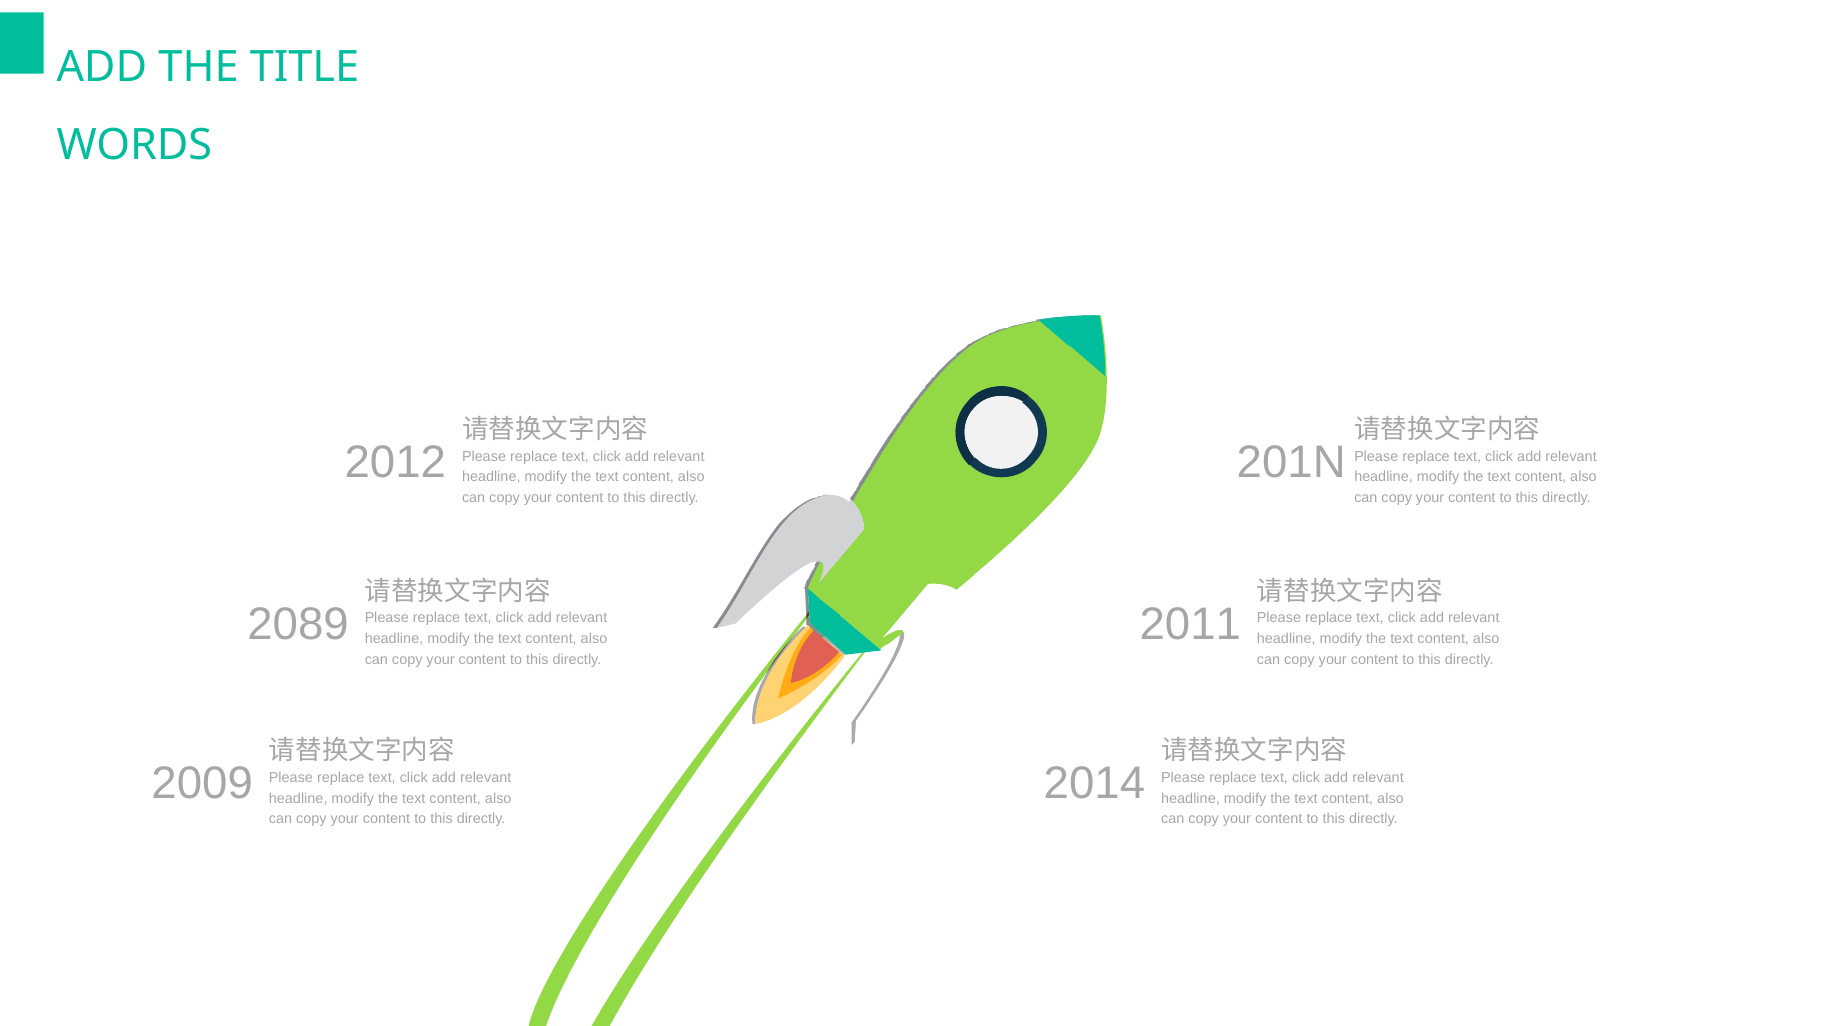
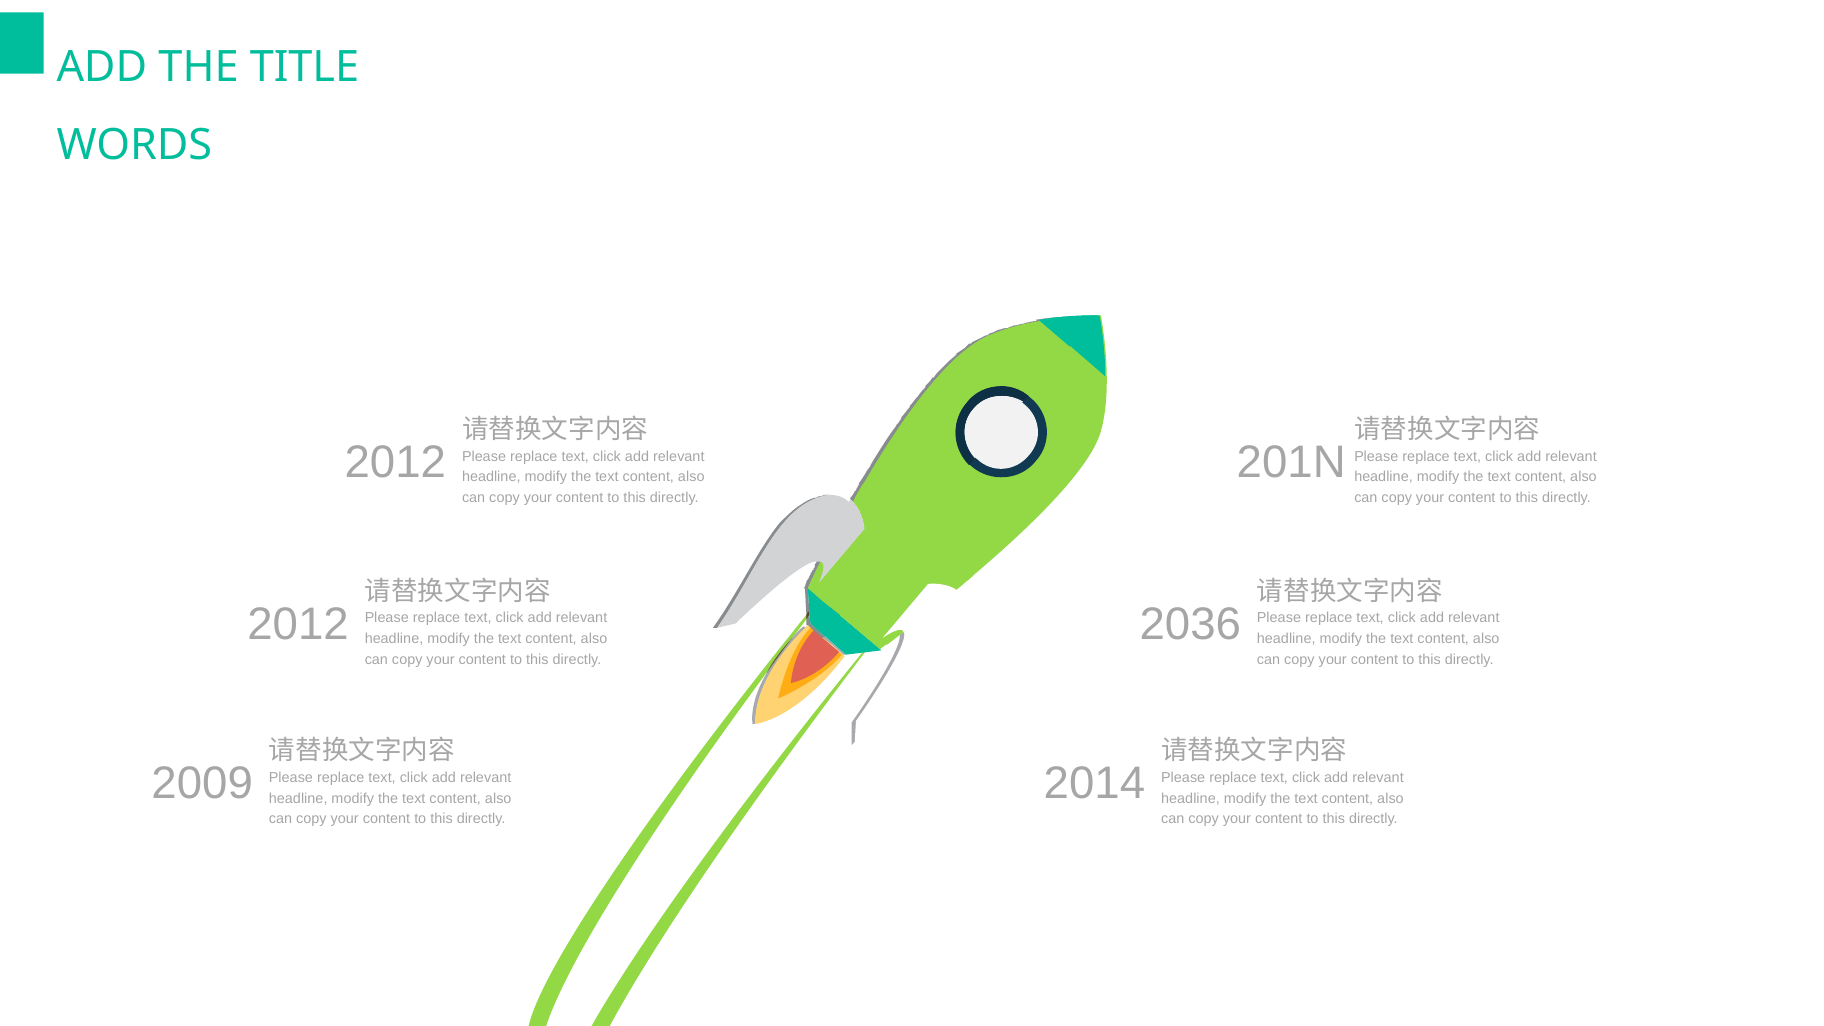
2089: 2089 -> 2012 (298, 624)
2011: 2011 -> 2036 (1190, 624)
